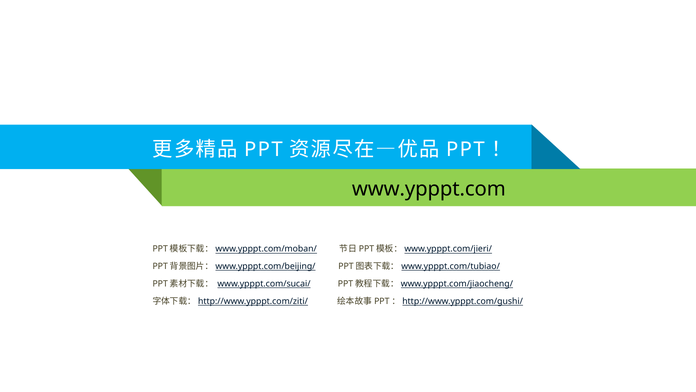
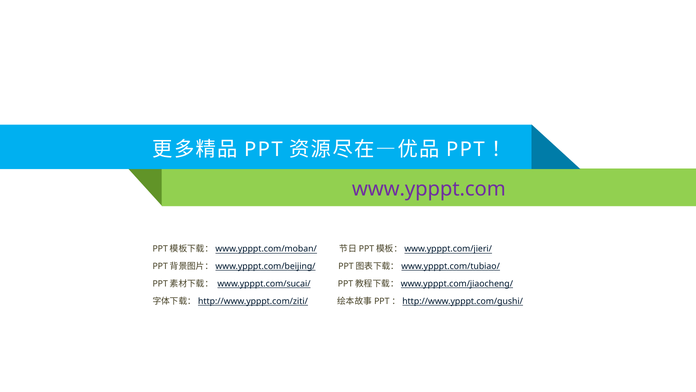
www.ypppt.com colour: black -> purple (429, 189)
